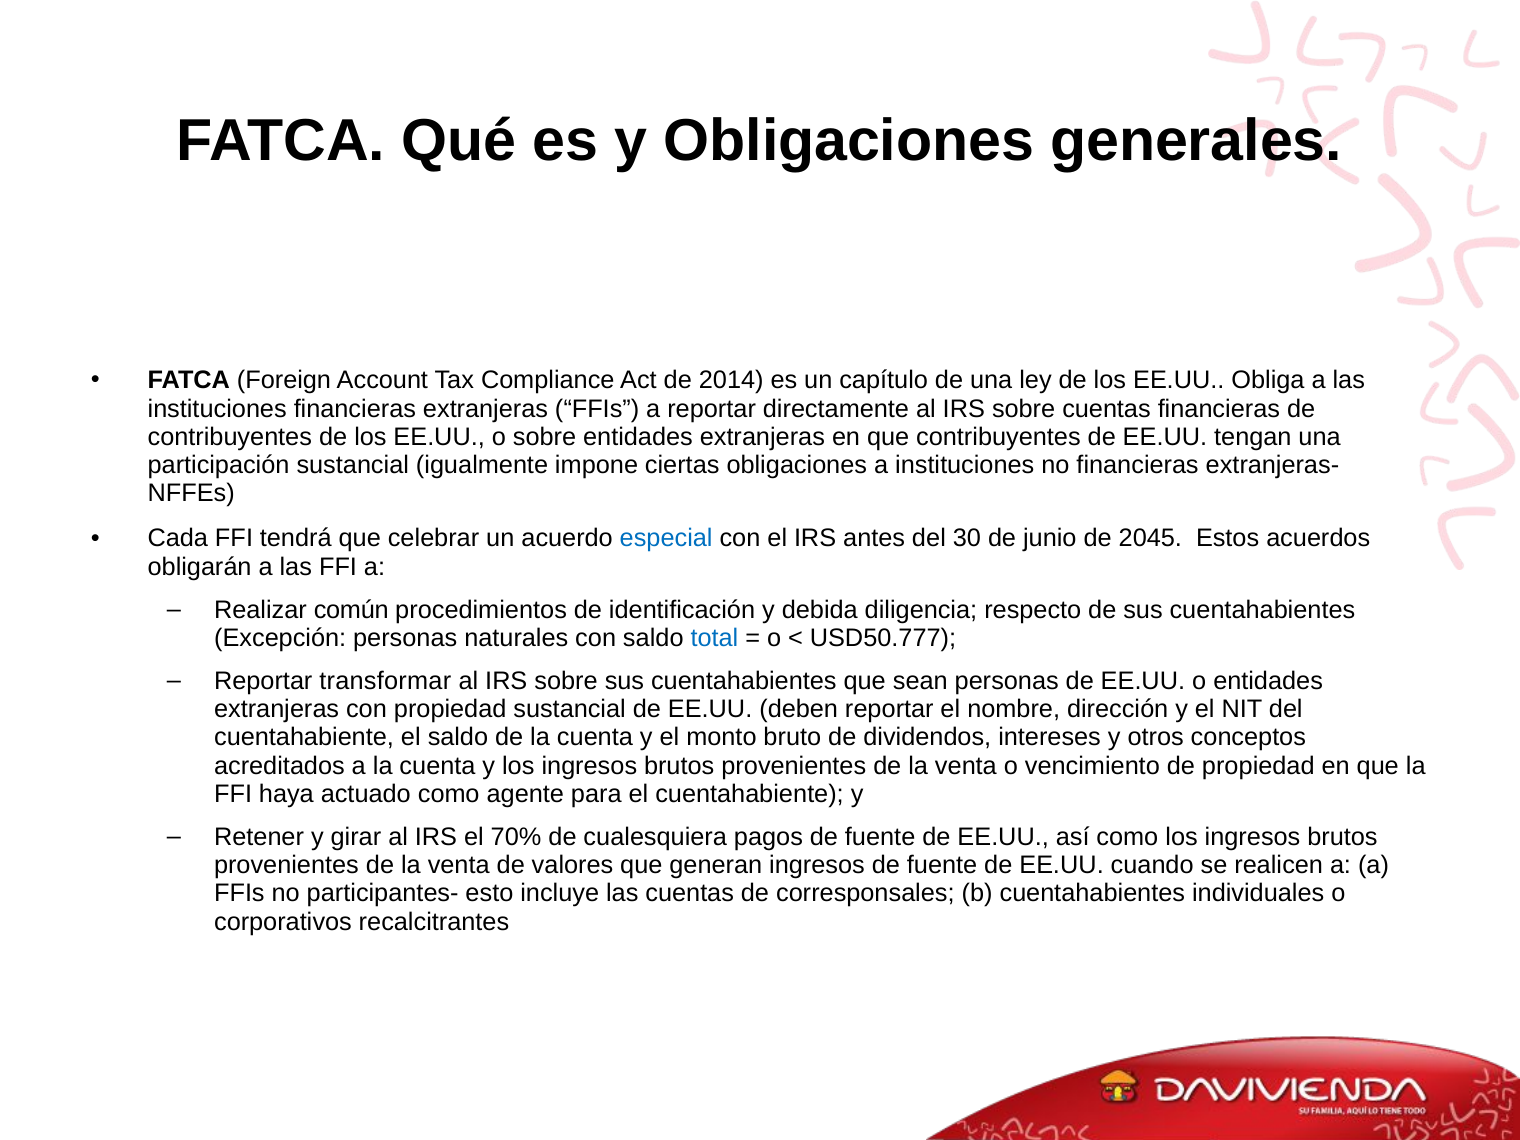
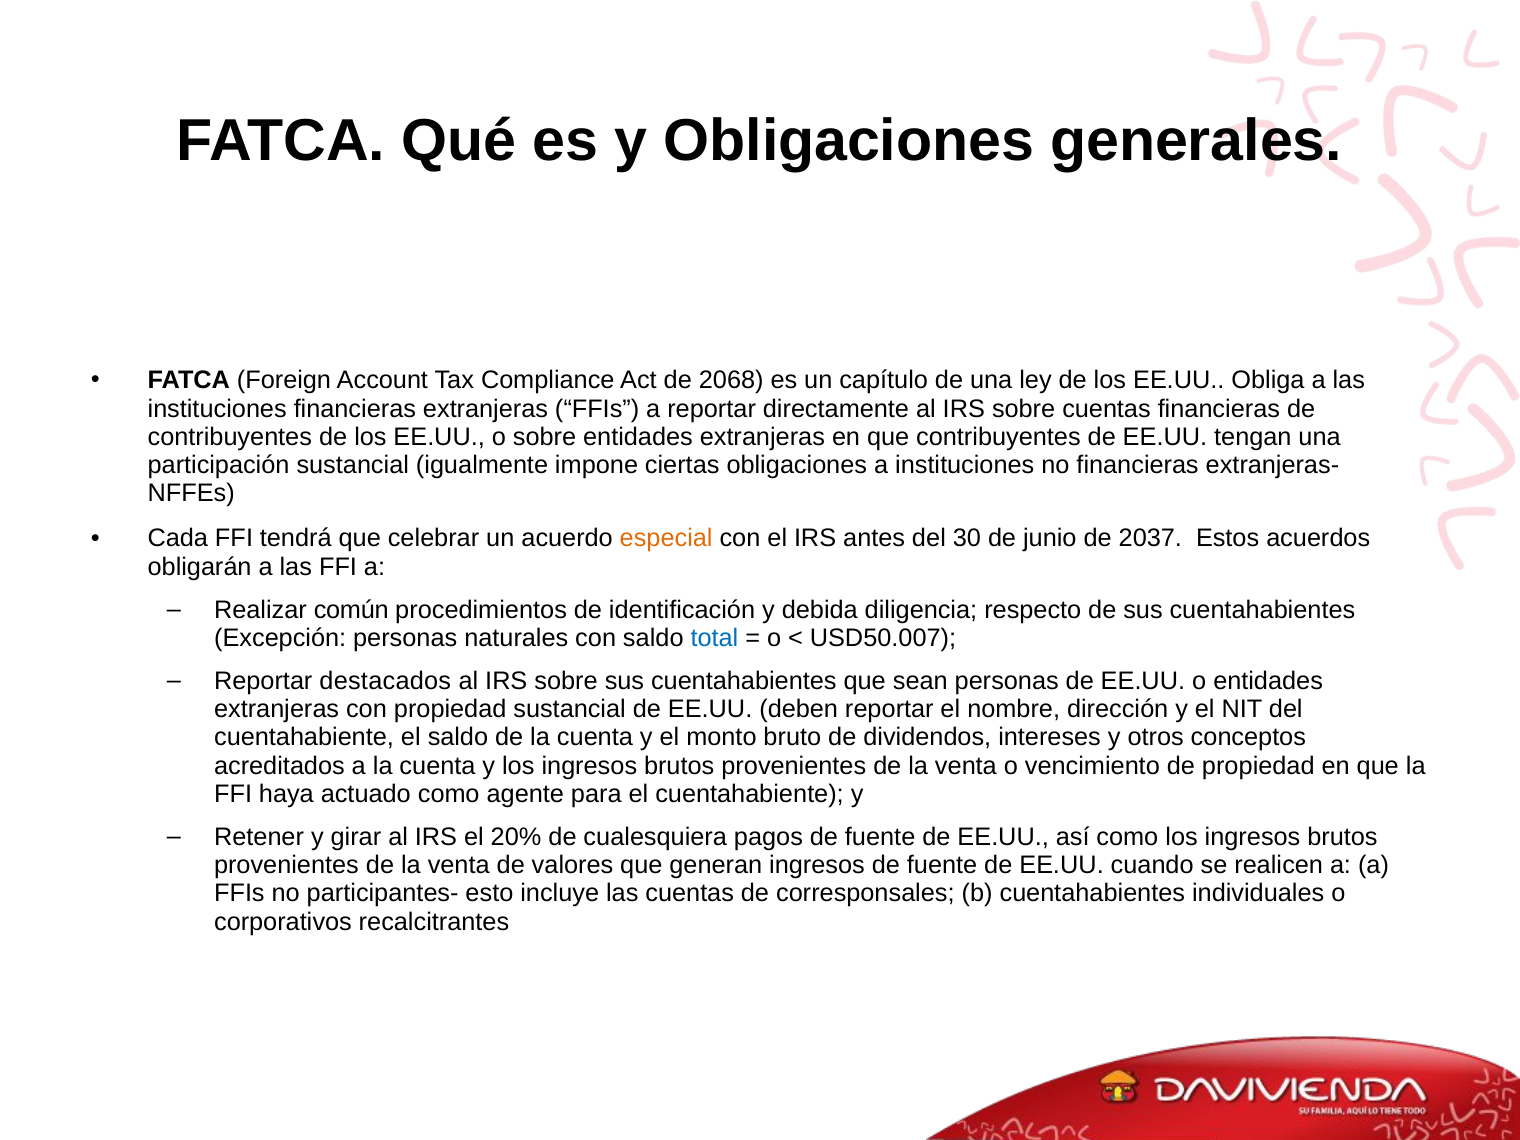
2014: 2014 -> 2068 (731, 380)
especial colour: blue -> orange (666, 539)
2045: 2045 -> 2037 (1150, 539)
USD50.777: USD50.777 -> USD50.007 (883, 638)
transformar: transformar -> destacados (385, 681)
70%: 70% -> 20% (516, 837)
